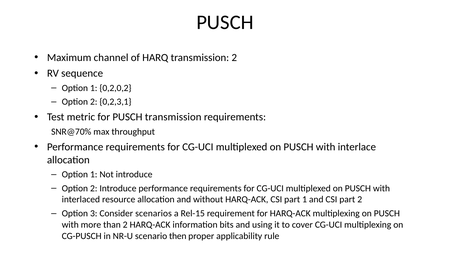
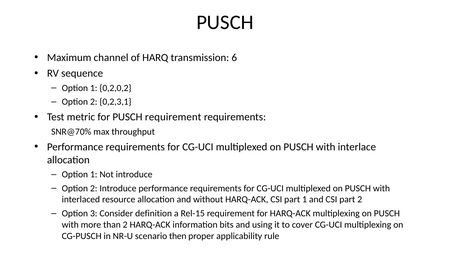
transmission 2: 2 -> 6 (234, 57)
PUSCH transmission: transmission -> requirement (173, 117)
scenarios: scenarios -> definition (154, 214)
